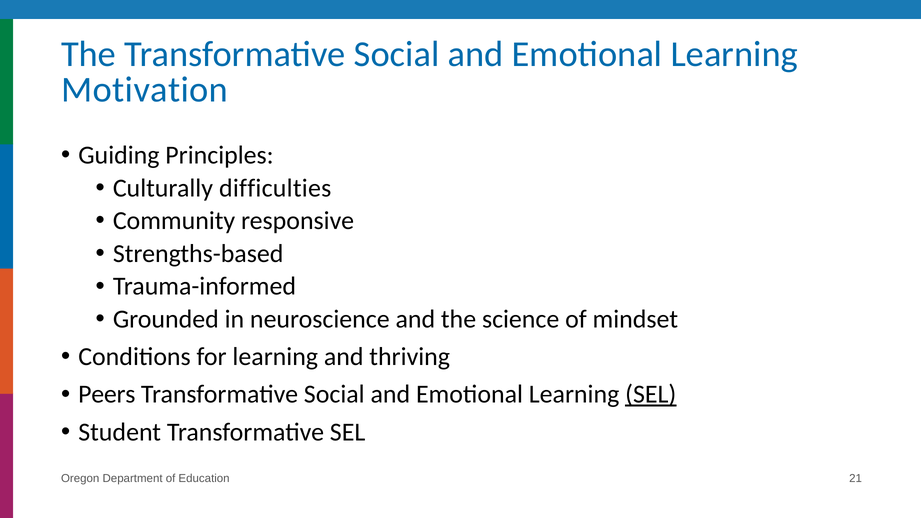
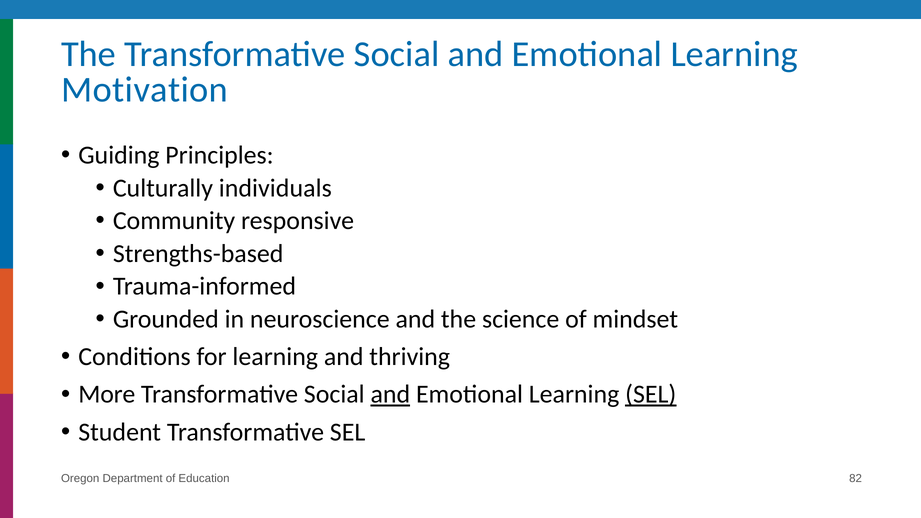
difficulties: difficulties -> individuals (275, 188)
Peers: Peers -> More (107, 394)
and underline: none -> present (390, 394)
21: 21 -> 82 (856, 478)
